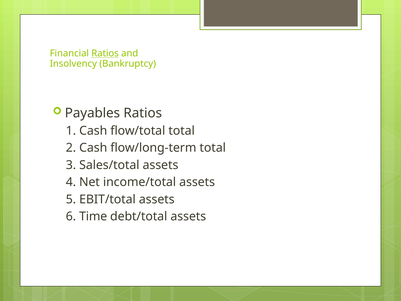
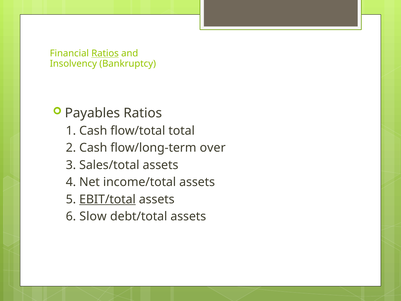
flow/long-term total: total -> over (213, 148)
EBIT/total underline: none -> present (107, 199)
Time: Time -> Slow (93, 216)
